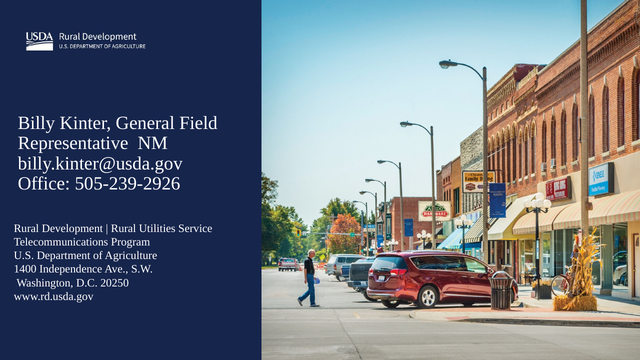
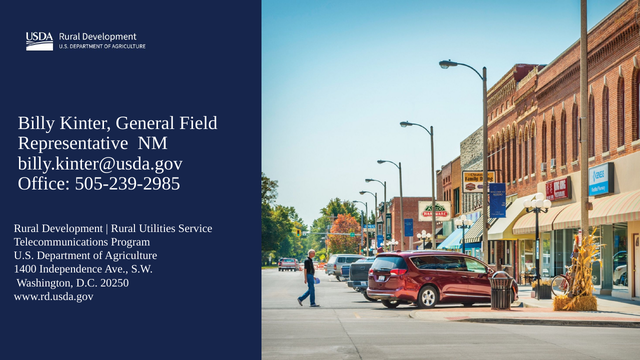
505-239-2926: 505-239-2926 -> 505-239-2985 (128, 184)
